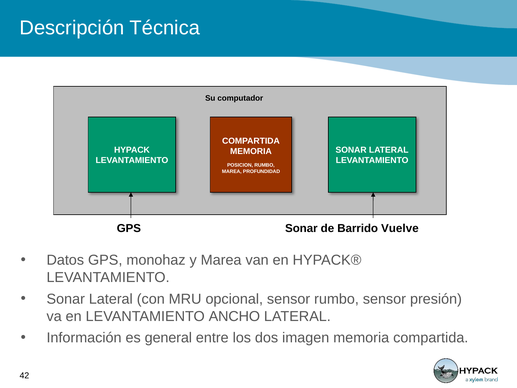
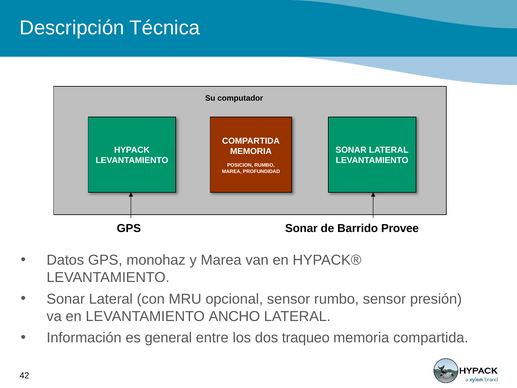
Vuelve: Vuelve -> Provee (400, 228)
imagen: imagen -> traqueo (306, 338)
